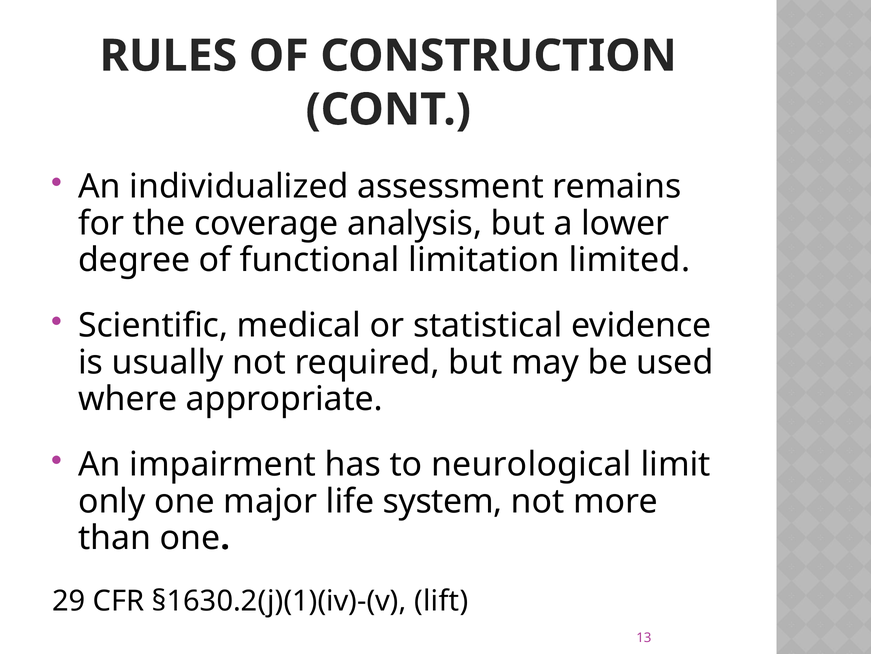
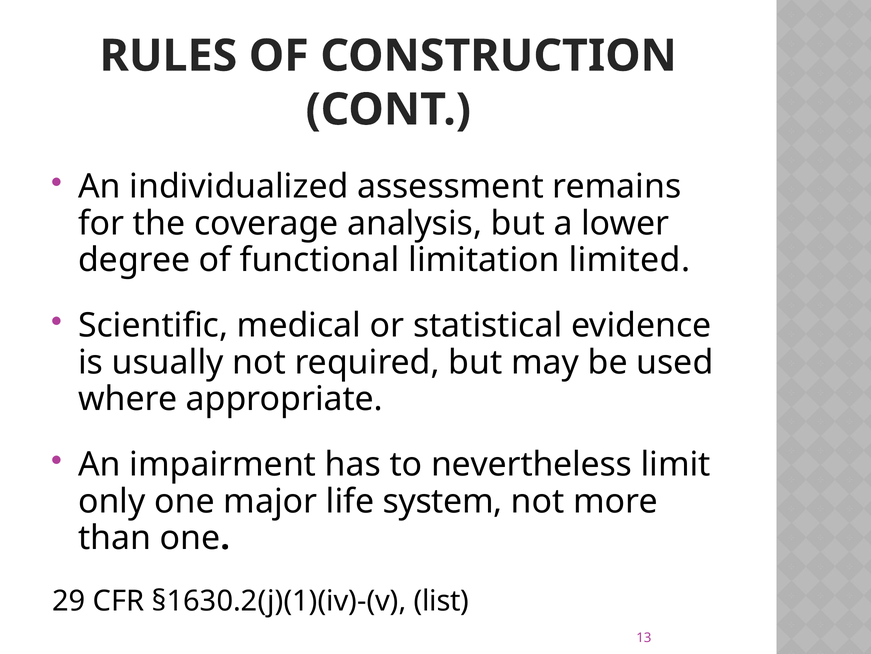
neurological: neurological -> nevertheless (532, 464)
lift: lift -> list (441, 600)
